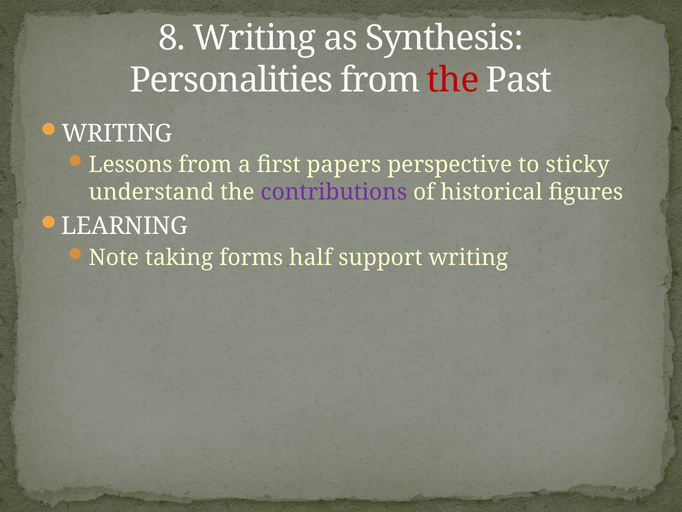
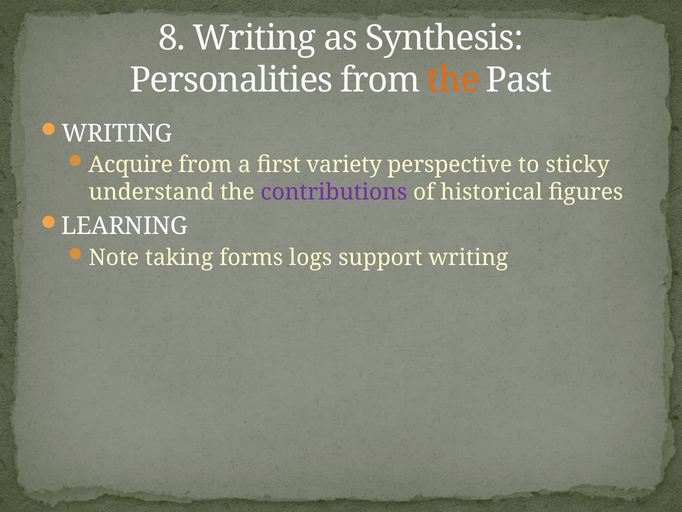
the colour: red -> orange (453, 80)
Lessons: Lessons -> Acquire (131, 165)
papers: papers -> variety (344, 165)
half: half -> logs (311, 257)
